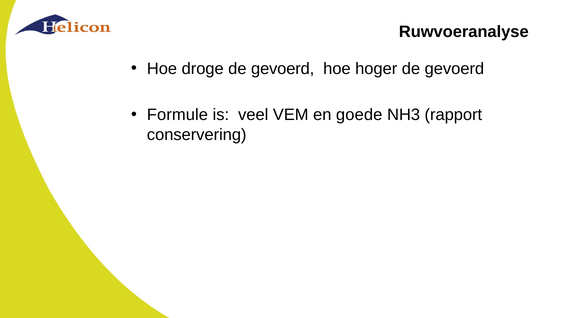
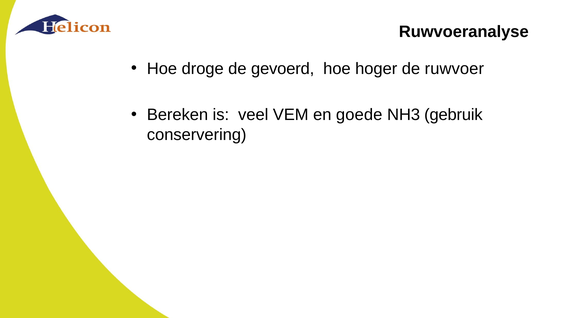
hoger de gevoerd: gevoerd -> ruwvoer (454, 69)
Formule: Formule -> Bereken (178, 115)
rapport: rapport -> gebruik (453, 115)
